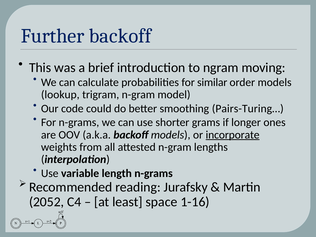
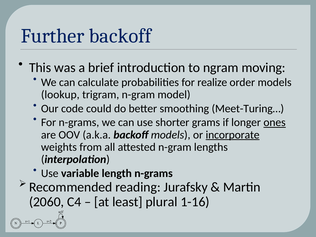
similar: similar -> realize (212, 82)
Pairs-Turing…: Pairs-Turing… -> Meet-Turing… (248, 109)
ones underline: none -> present (275, 122)
2052: 2052 -> 2060 (47, 202)
space: space -> plural (162, 202)
